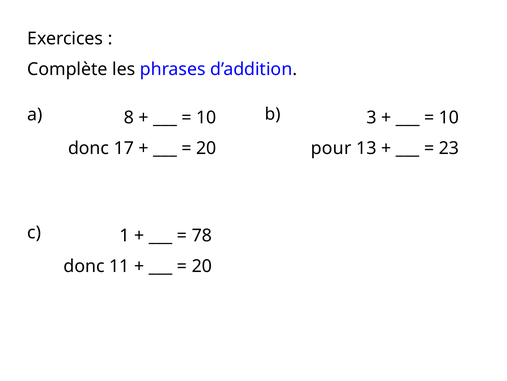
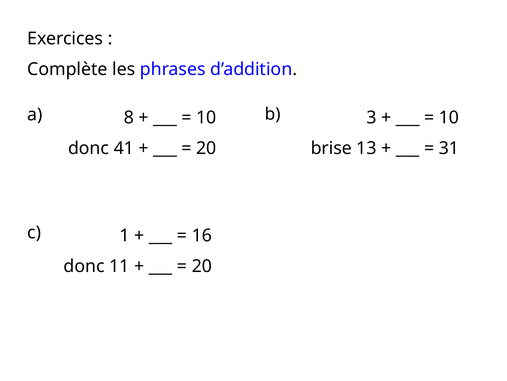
17: 17 -> 41 (124, 148)
pour: pour -> brise (331, 148)
23: 23 -> 31 (449, 148)
78: 78 -> 16 (202, 235)
